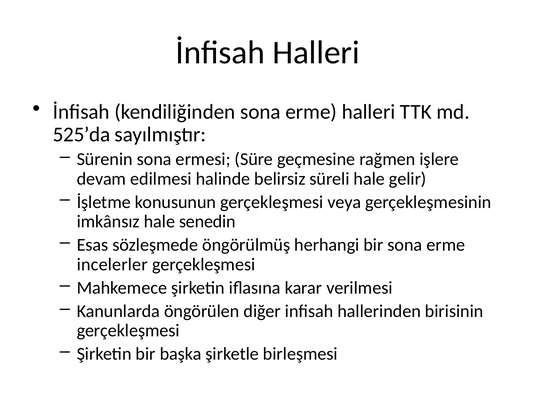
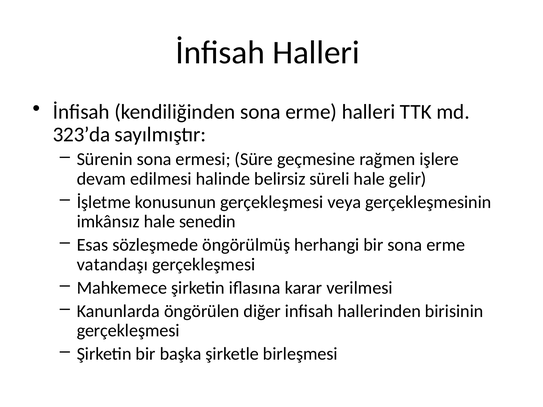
525’da: 525’da -> 323’da (82, 135)
incelerler: incelerler -> vatandaşı (112, 265)
